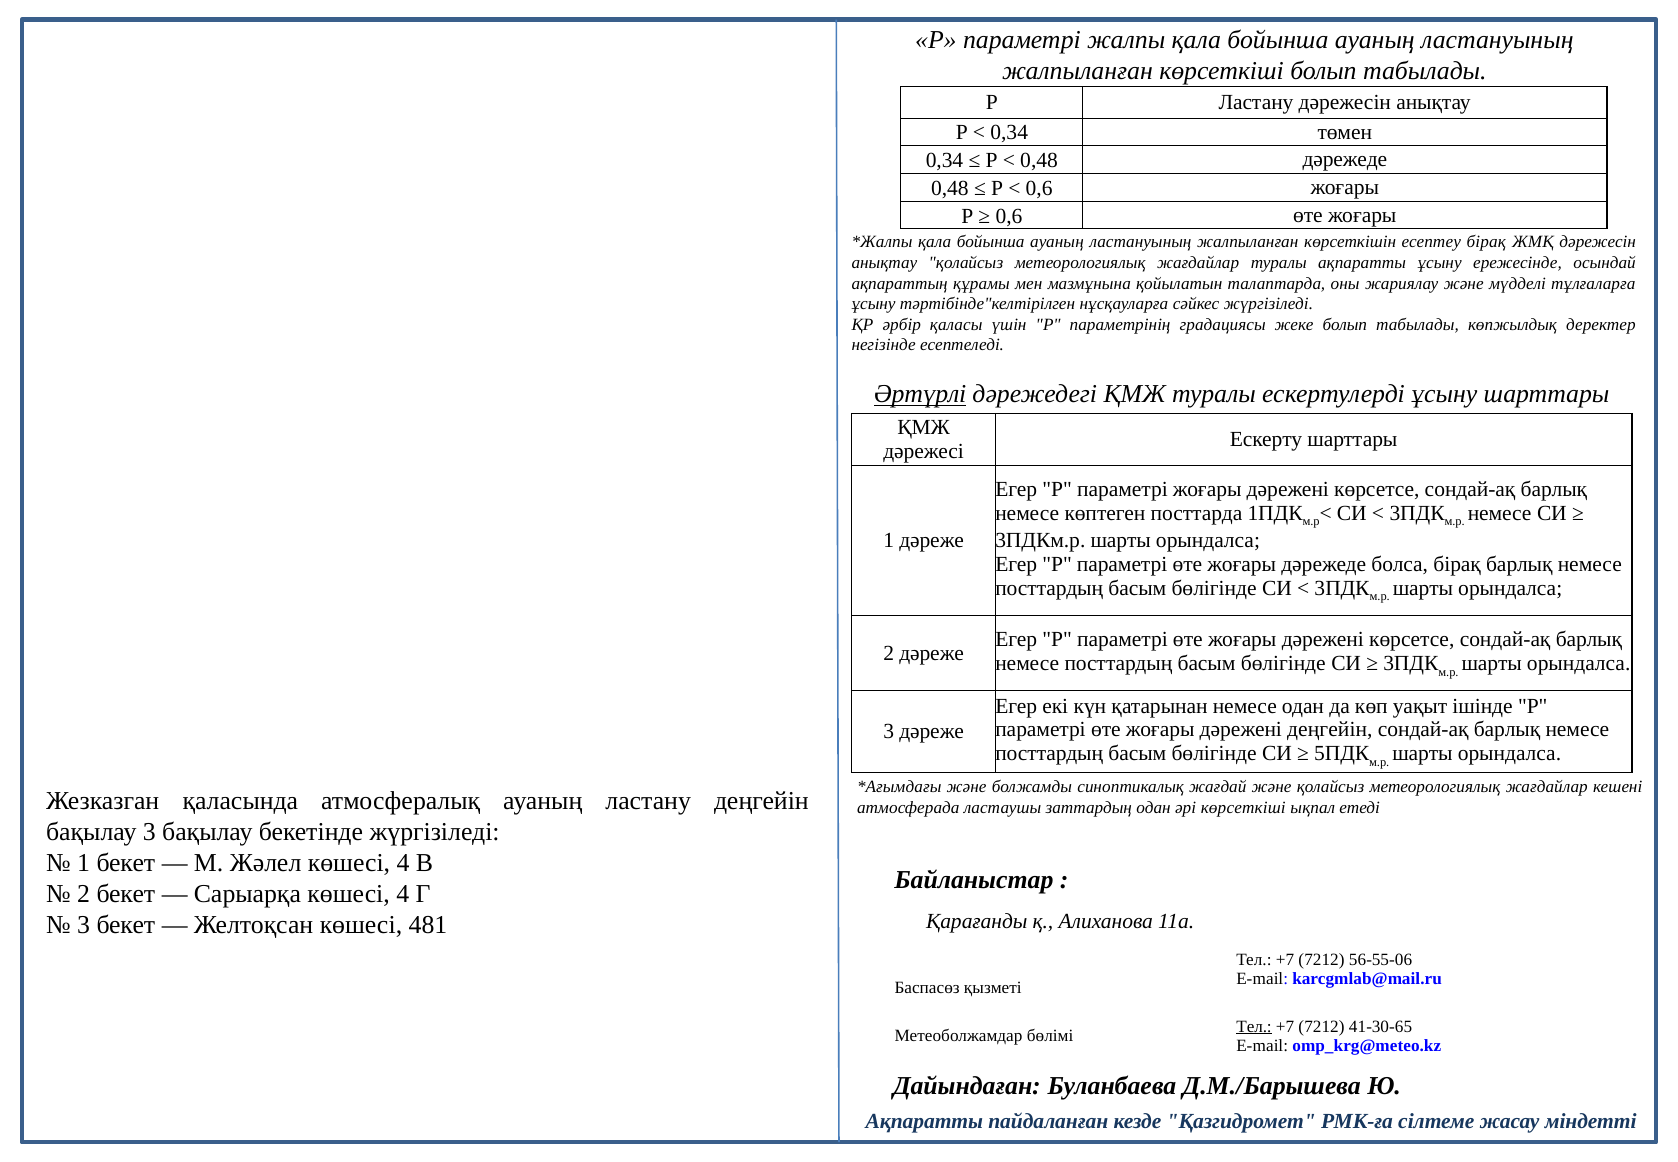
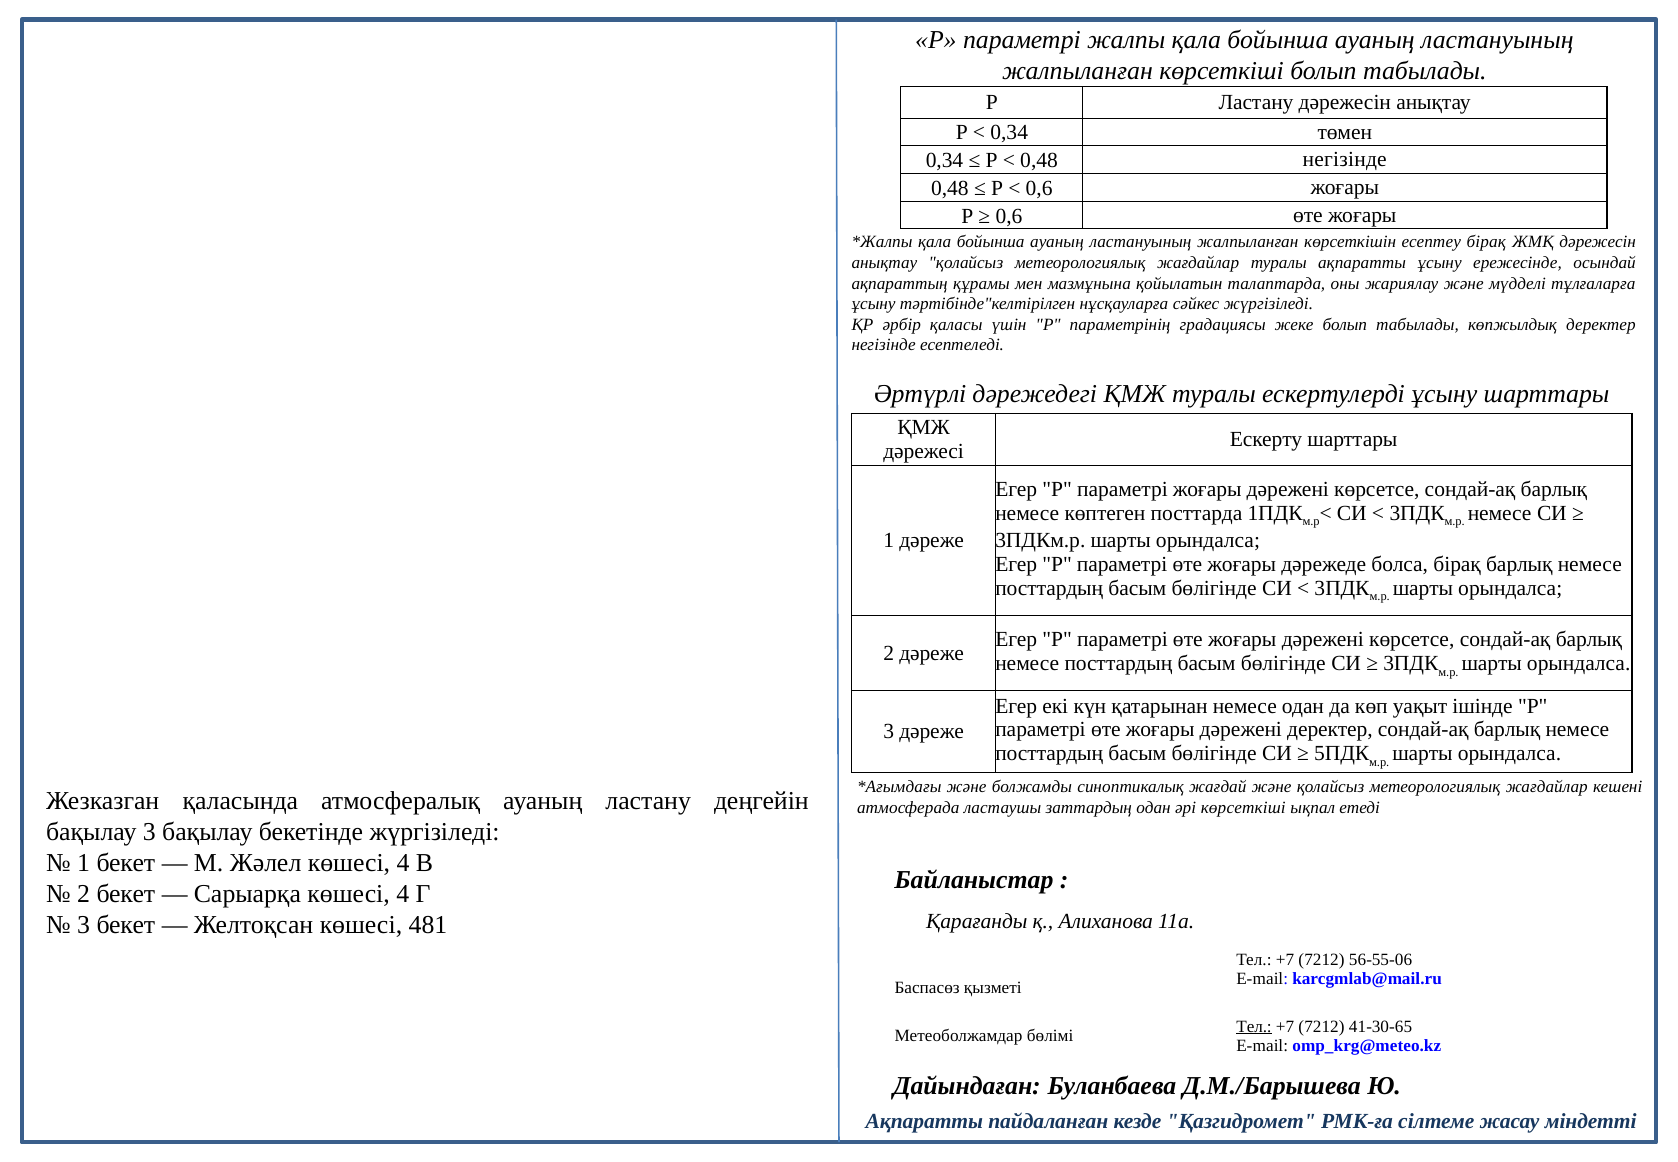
0,48 дәрежеде: дәрежеде -> негізінде (1345, 160)
Әртүрлі underline: present -> none (920, 394)
дәрежені деңгейін: деңгейін -> деректер (1330, 730)
